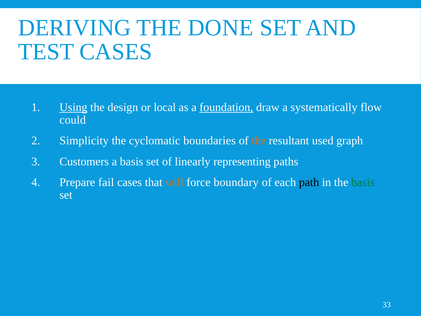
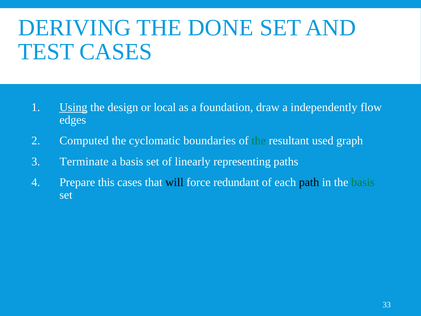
foundation underline: present -> none (226, 107)
systematically: systematically -> independently (324, 107)
could: could -> edges (73, 120)
Simplicity: Simplicity -> Computed (84, 141)
the colour: orange -> green (259, 141)
Customers: Customers -> Terminate (84, 161)
fail: fail -> this (106, 182)
will colour: orange -> black (174, 182)
boundary: boundary -> redundant (236, 182)
